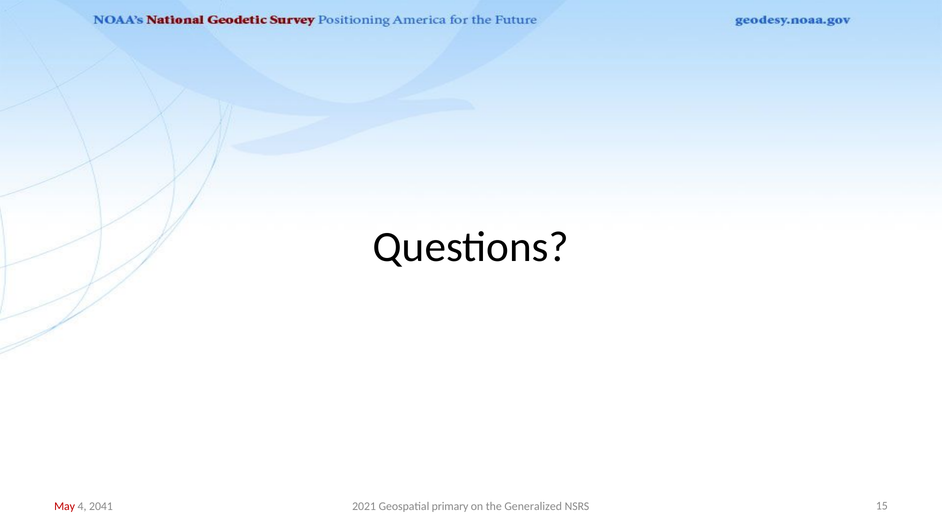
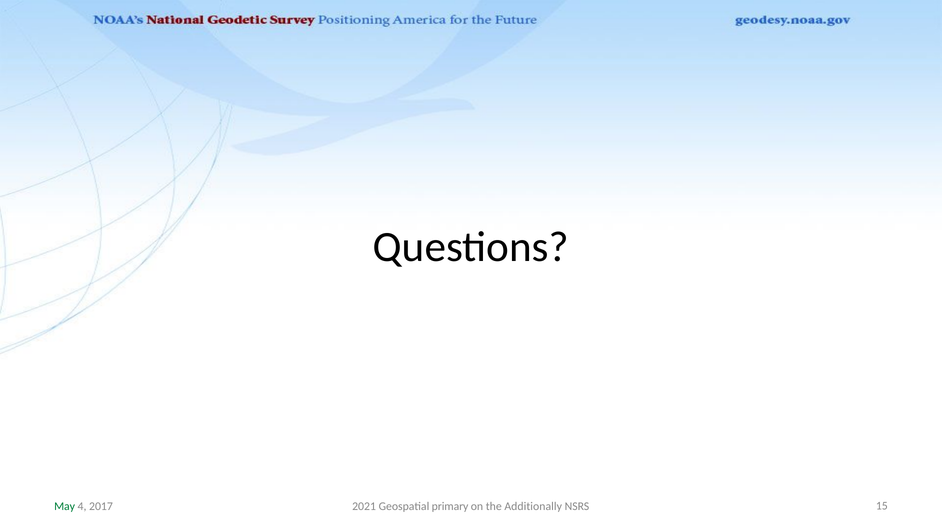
May colour: red -> green (65, 506)
2041: 2041 -> 2017 (101, 506)
Generalized: Generalized -> Additionally (533, 506)
